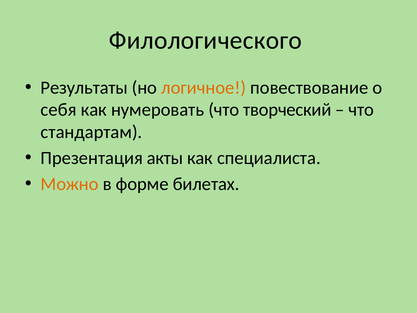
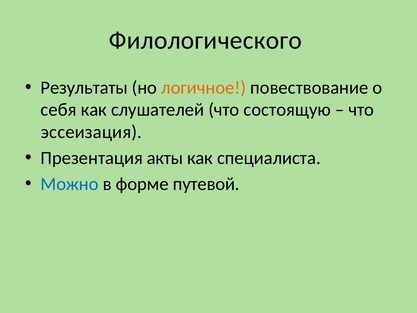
нумеровать: нумеровать -> слушателей (158, 110)
творческий: творческий -> состоящую (287, 110)
стандартам: стандартам -> эссеизация (91, 132)
Можно colour: orange -> blue (70, 184)
билетах: билетах -> путевой (206, 184)
